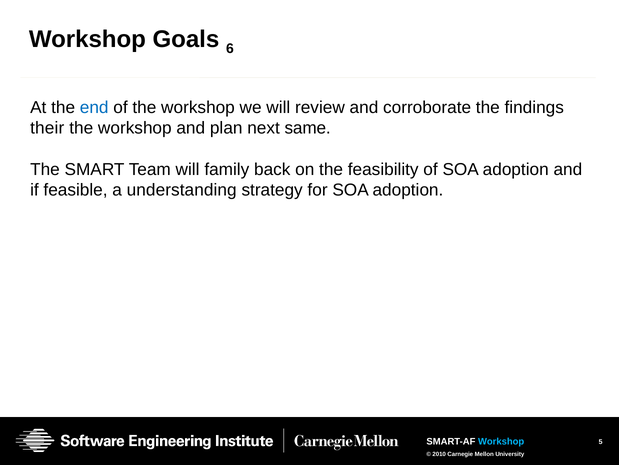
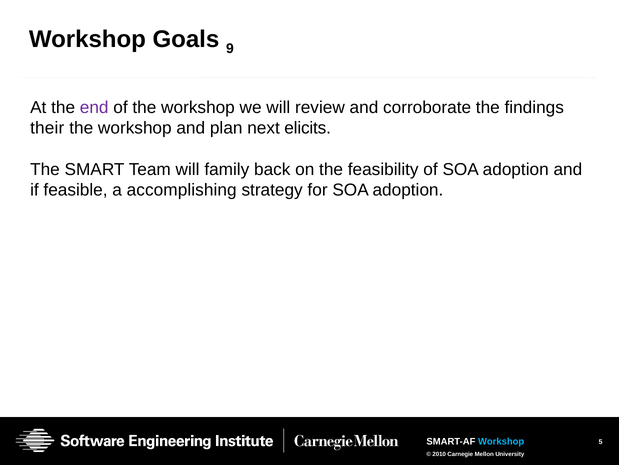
6: 6 -> 9 (230, 49)
end colour: blue -> purple (94, 107)
same: same -> elicits (308, 128)
understanding: understanding -> accomplishing (182, 190)
